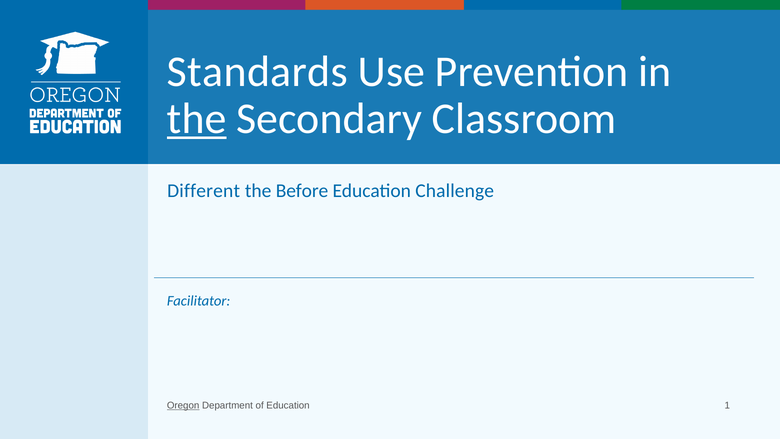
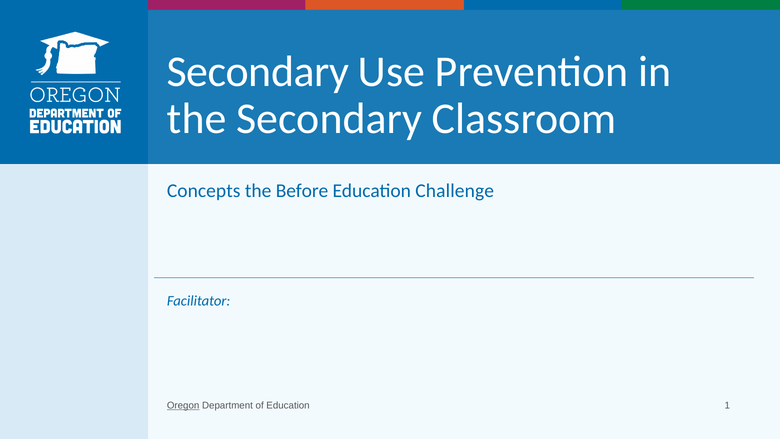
Standards: Standards -> Secondary (258, 72)
the underline: present -> none (197, 119)
Different: Different -> Concepts (204, 191)
